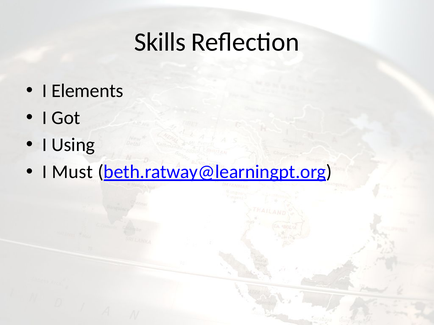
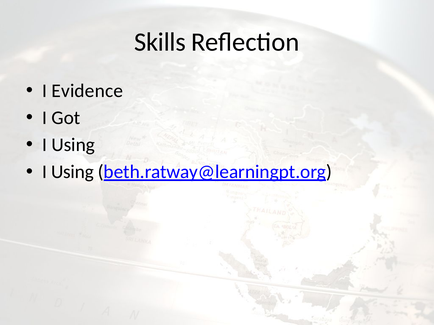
Elements: Elements -> Evidence (87, 91)
Must: Must -> Using (72, 172)
